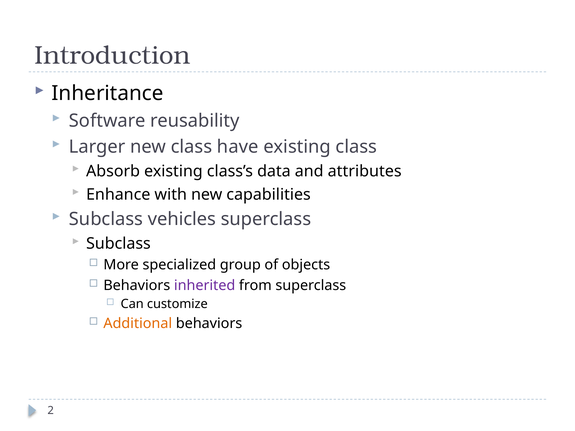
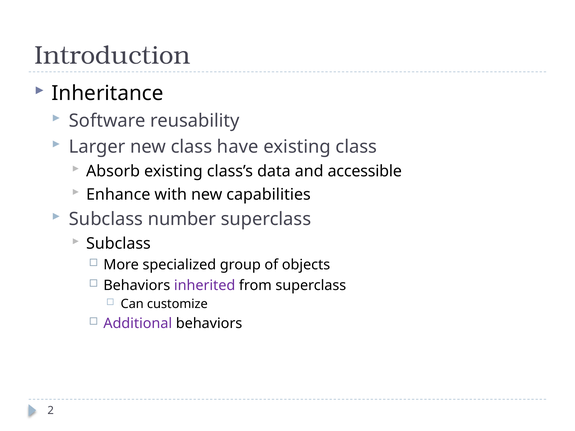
attributes: attributes -> accessible (365, 171)
vehicles: vehicles -> number (182, 219)
Additional colour: orange -> purple (138, 324)
